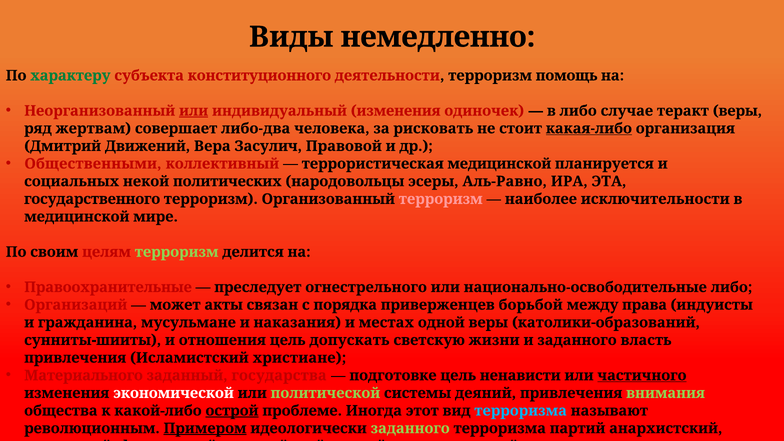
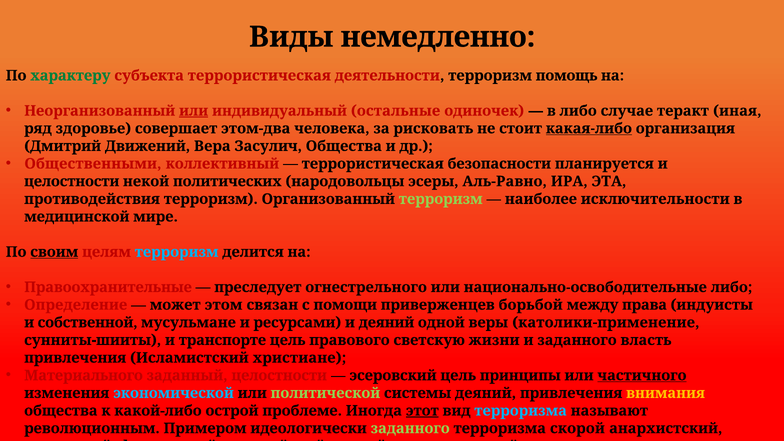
субъекта конституционного: конституционного -> террористическая (259, 76)
индивидуальный изменения: изменения -> остальные (396, 111)
теракт веры: веры -> иная (737, 111)
жертвам: жертвам -> здоровье (93, 128)
либо-два: либо-два -> этом-два (256, 128)
Засулич Правовой: Правовой -> Общества (344, 146)
террористическая медицинской: медицинской -> безопасности (499, 164)
социальных: социальных -> целостности (72, 181)
государственного: государственного -> противодействия (92, 199)
терроризм colour: pink -> light green (441, 199)
своим underline: none -> present (54, 252)
терроризм colour: light green -> light blue (177, 252)
Организаций: Организаций -> Определение (76, 305)
акты: акты -> этом (224, 305)
порядка: порядка -> помощи (345, 305)
гражданина: гражданина -> собственной (88, 323)
наказания: наказания -> ресурсами (297, 323)
и местах: местах -> деяний (386, 323)
католики-образований: католики-образований -> католики-применение (606, 323)
отношения: отношения -> транспорте (222, 340)
допускать: допускать -> правового (349, 340)
заданный государства: государства -> целостности (279, 375)
подготовке: подготовке -> эсеровский (393, 375)
ненависти: ненависти -> принципы (520, 375)
экономической colour: white -> light blue (174, 393)
внимания colour: light green -> yellow (666, 393)
острой underline: present -> none (232, 411)
этот underline: none -> present (422, 411)
Примером underline: present -> none (205, 428)
партий: партий -> скорой (577, 428)
